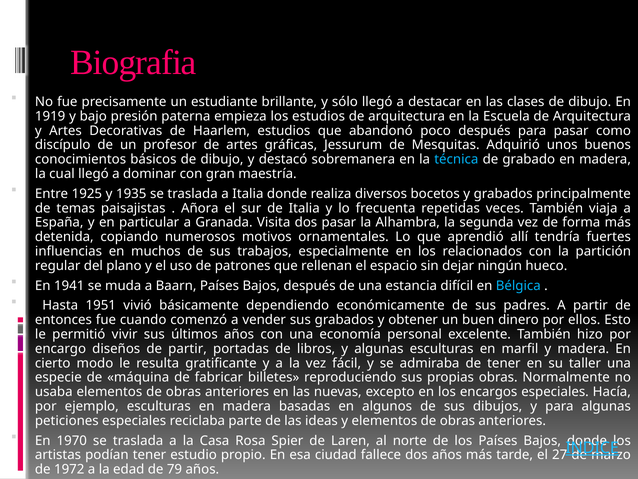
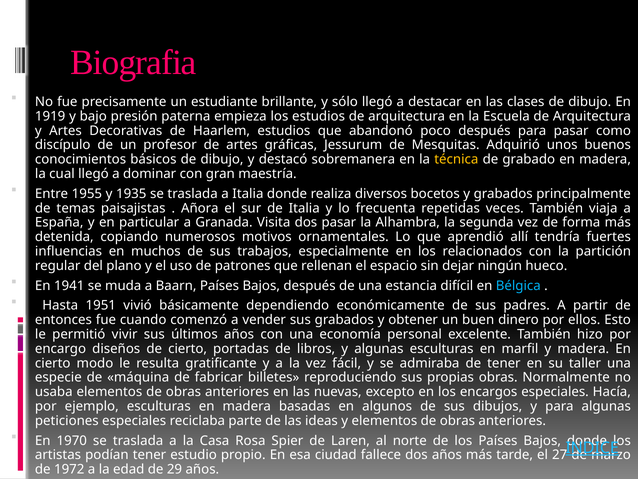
técnica colour: light blue -> yellow (456, 159)
1925: 1925 -> 1955 (87, 194)
de partir: partir -> cierto (188, 348)
79: 79 -> 29 (174, 469)
